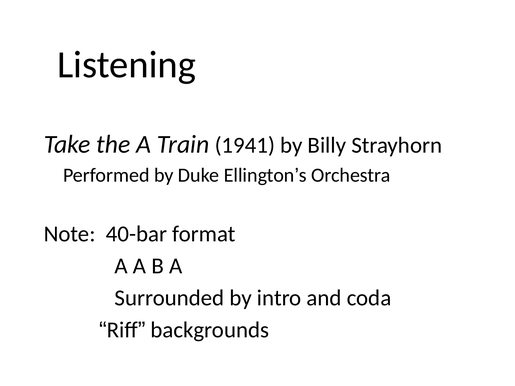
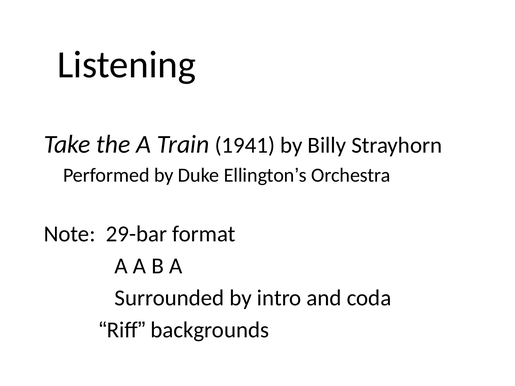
40-bar: 40-bar -> 29-bar (136, 234)
